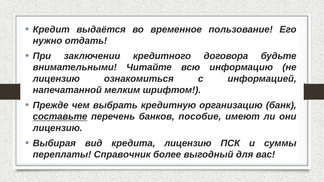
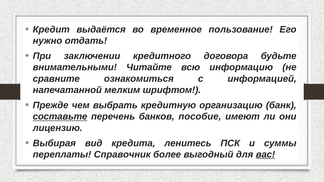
лицензию: лицензию -> сравните (56, 79)
кредита лицензию: лицензию -> ленитесь (188, 143)
вас underline: none -> present (265, 155)
